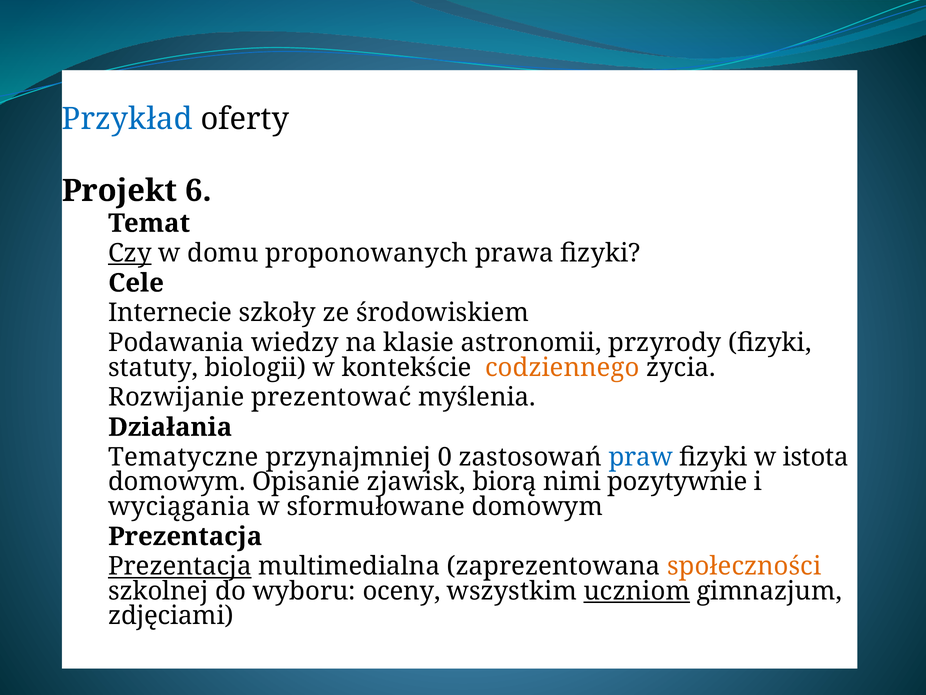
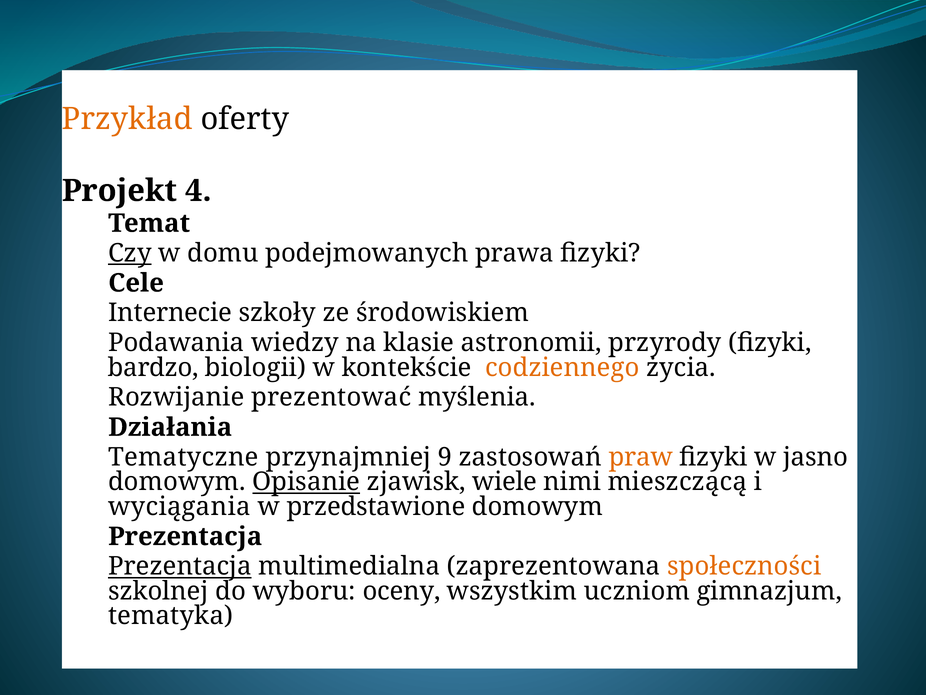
Przykład colour: blue -> orange (127, 119)
6: 6 -> 4 (198, 191)
proponowanych: proponowanych -> podejmowanych (367, 253)
statuty: statuty -> bardzo (153, 367)
0: 0 -> 9 (445, 457)
praw colour: blue -> orange (641, 457)
istota: istota -> jasno (816, 457)
Opisanie underline: none -> present (306, 482)
biorą: biorą -> wiele (505, 482)
pozytywnie: pozytywnie -> mieszczącą (677, 482)
sformułowane: sformułowane -> przedstawione (376, 506)
uczniom underline: present -> none (637, 591)
zdjęciami: zdjęciami -> tematyka (171, 615)
